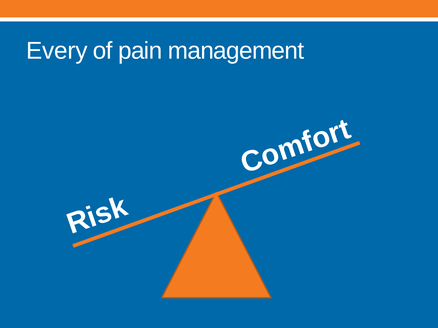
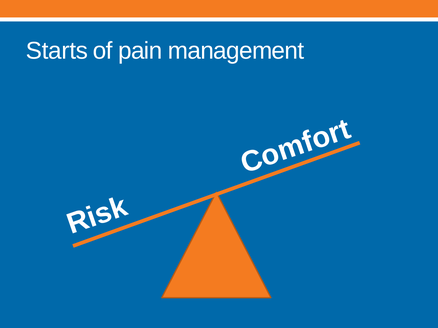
Every: Every -> Starts (57, 51)
